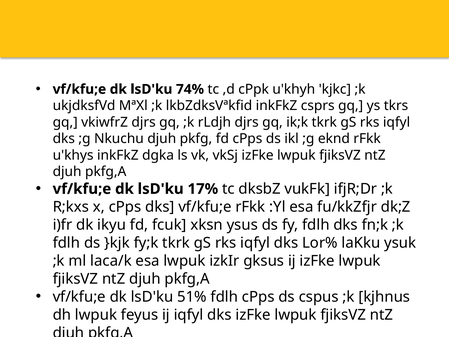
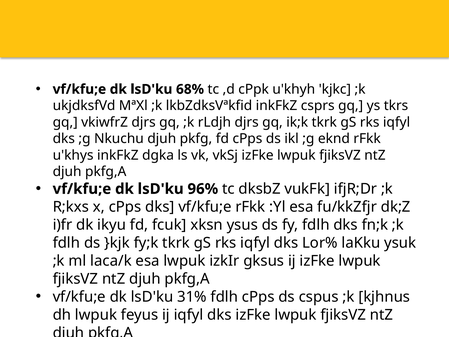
74%: 74% -> 68% (190, 89)
17%: 17% -> 96% (203, 189)
51%: 51% -> 31% (192, 297)
